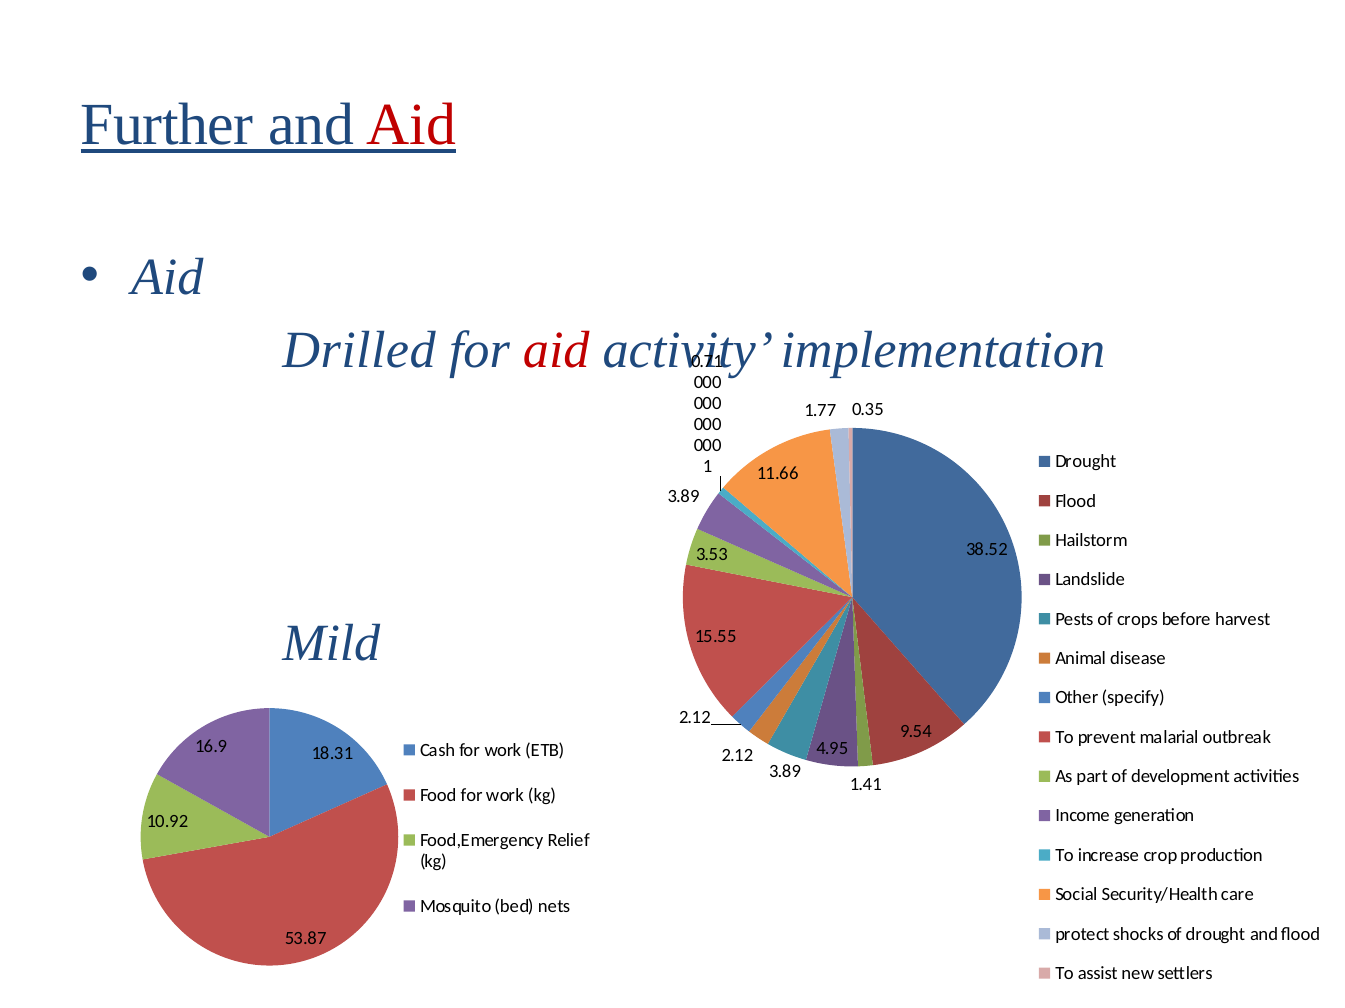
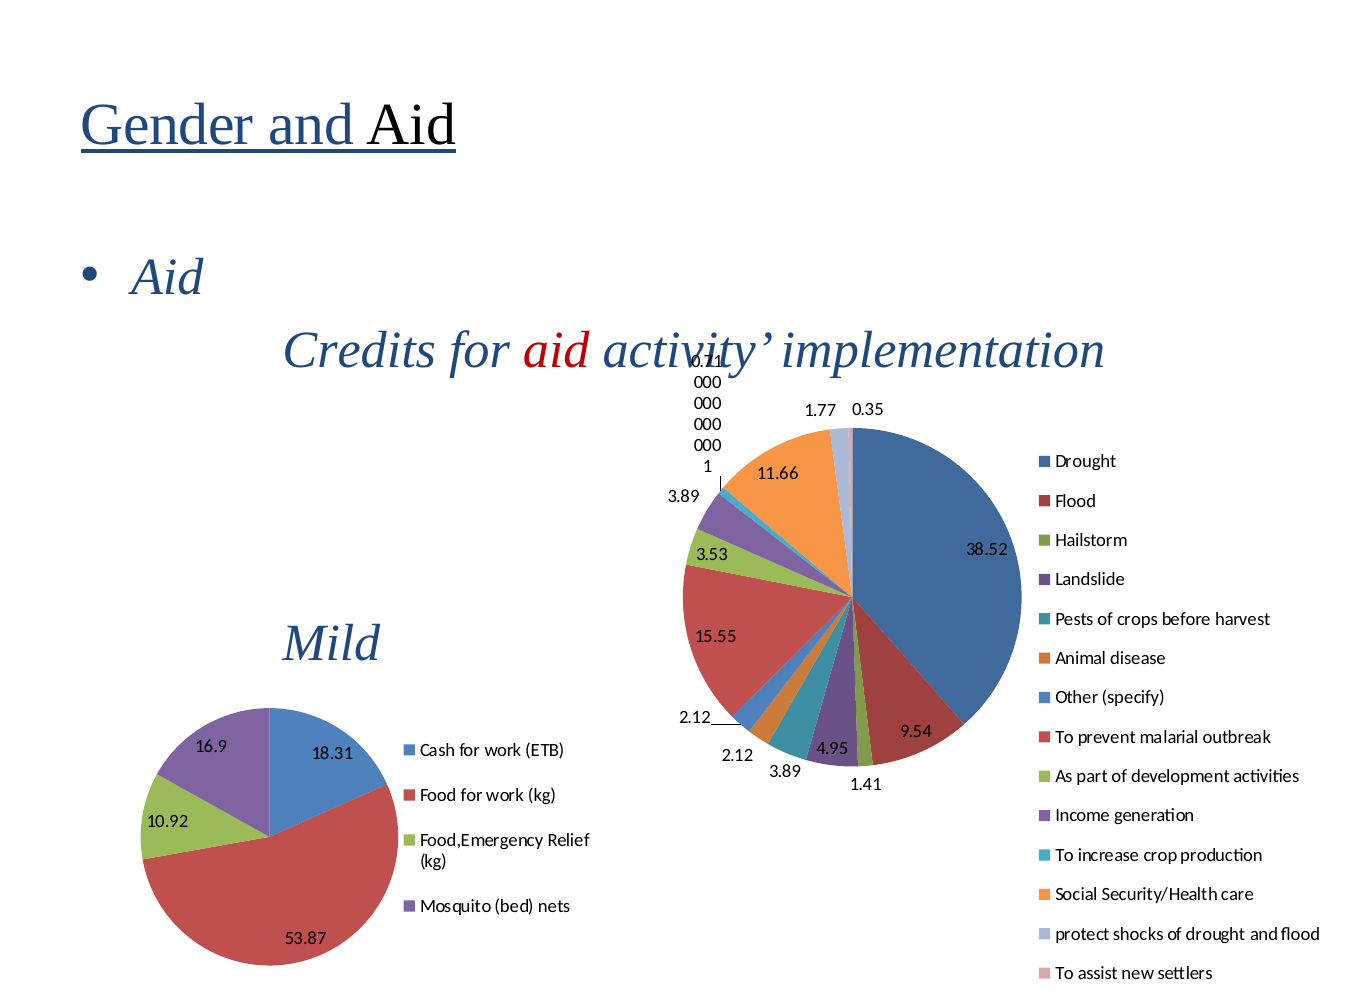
Further: Further -> Gender (167, 125)
Aid colour: red -> black (411, 125)
Drilled: Drilled -> Credits (359, 350)
